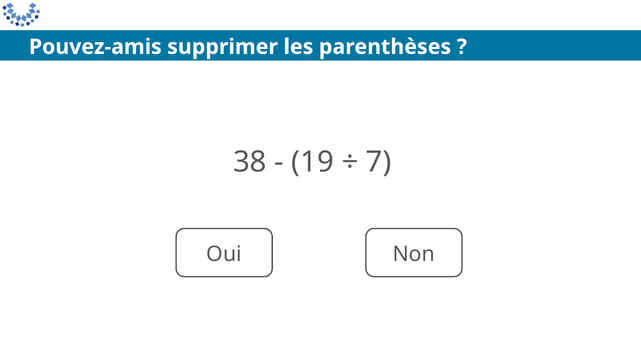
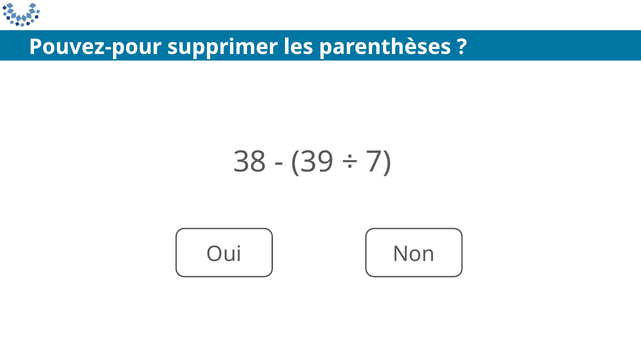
Pouvez-amis: Pouvez-amis -> Pouvez-pour (95, 47)
19: 19 -> 39 (313, 162)
